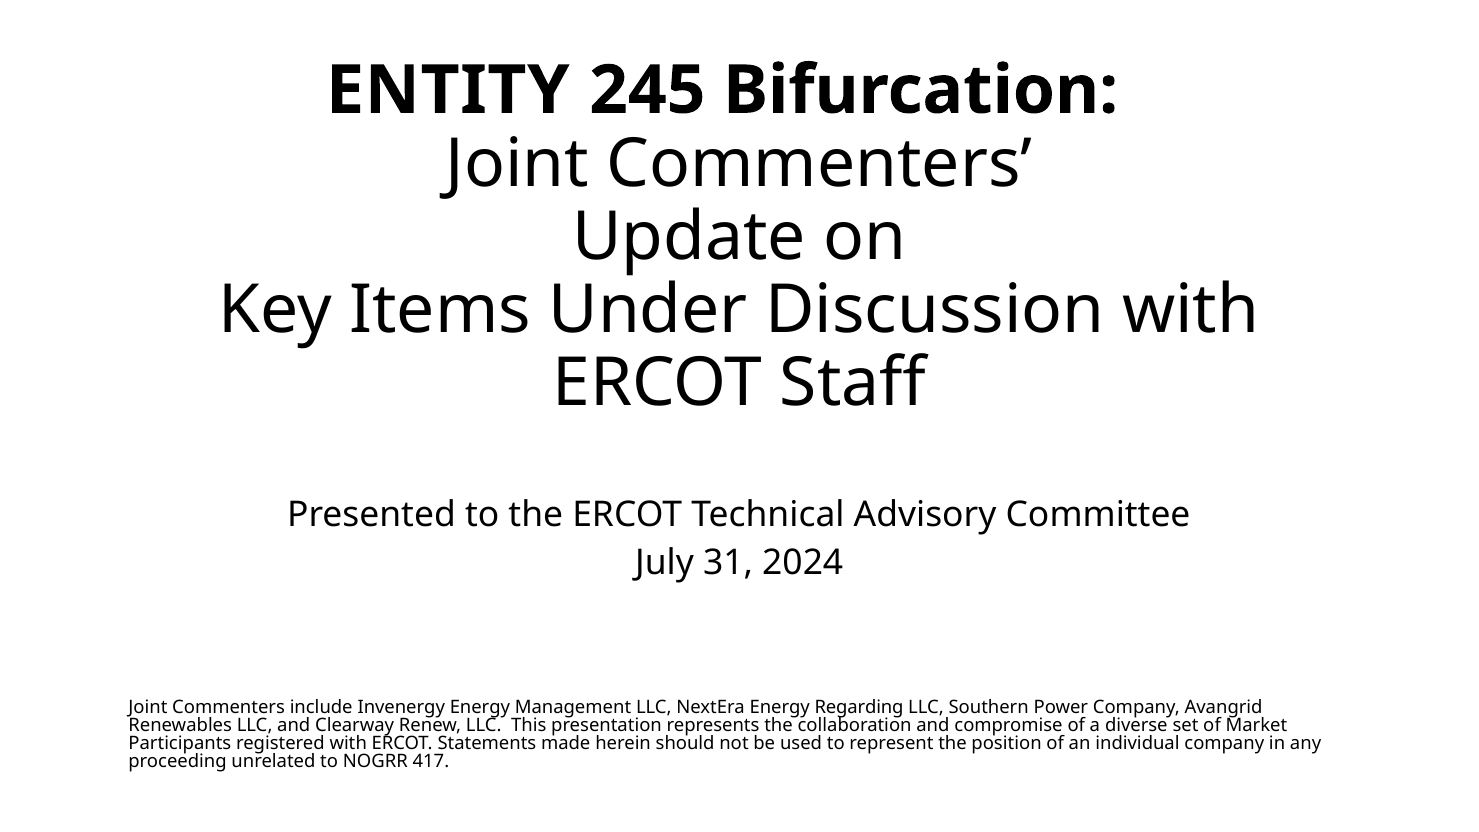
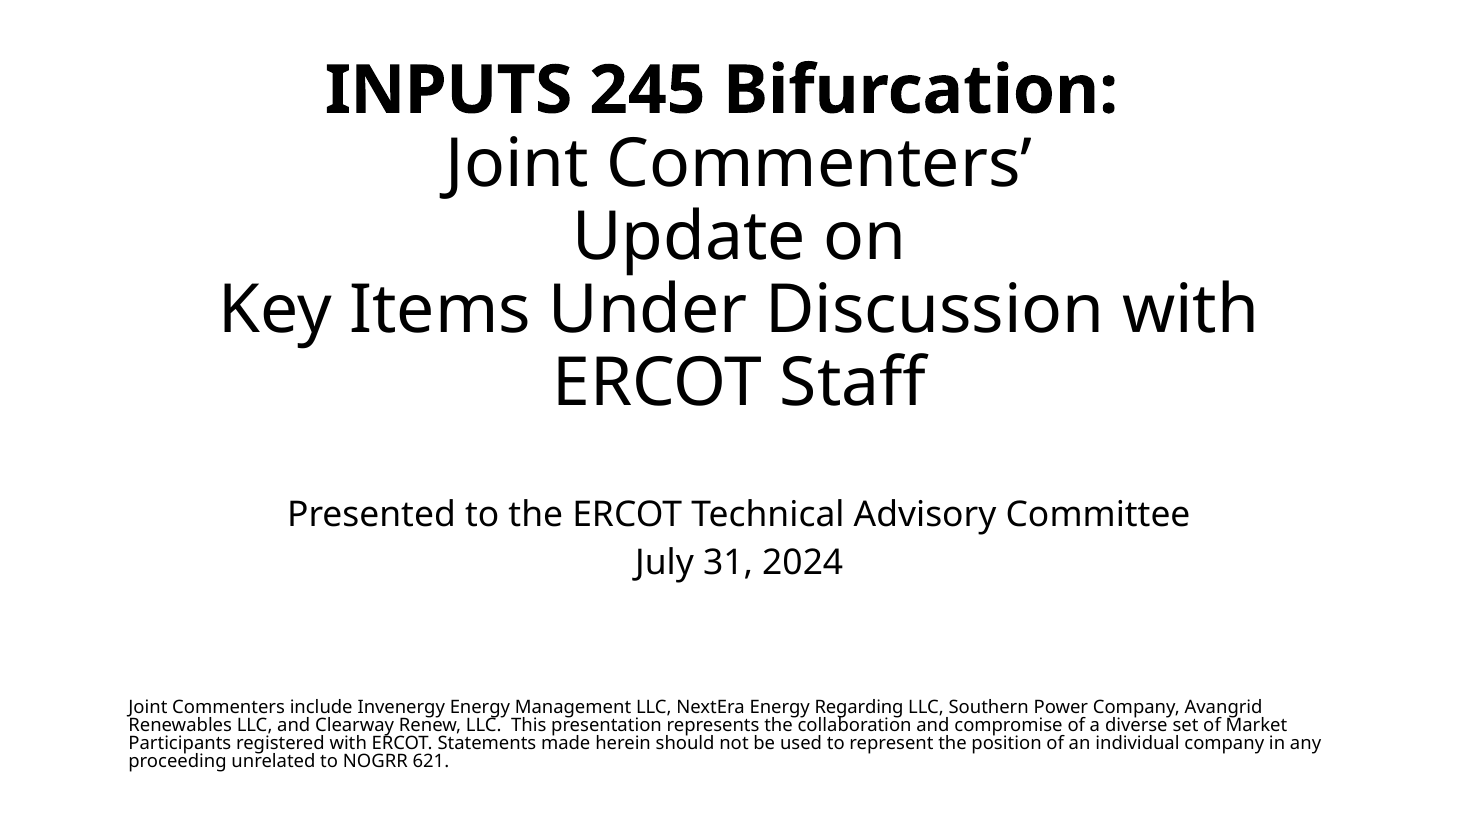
ENTITY: ENTITY -> INPUTS (449, 90)
417: 417 -> 621 (431, 762)
